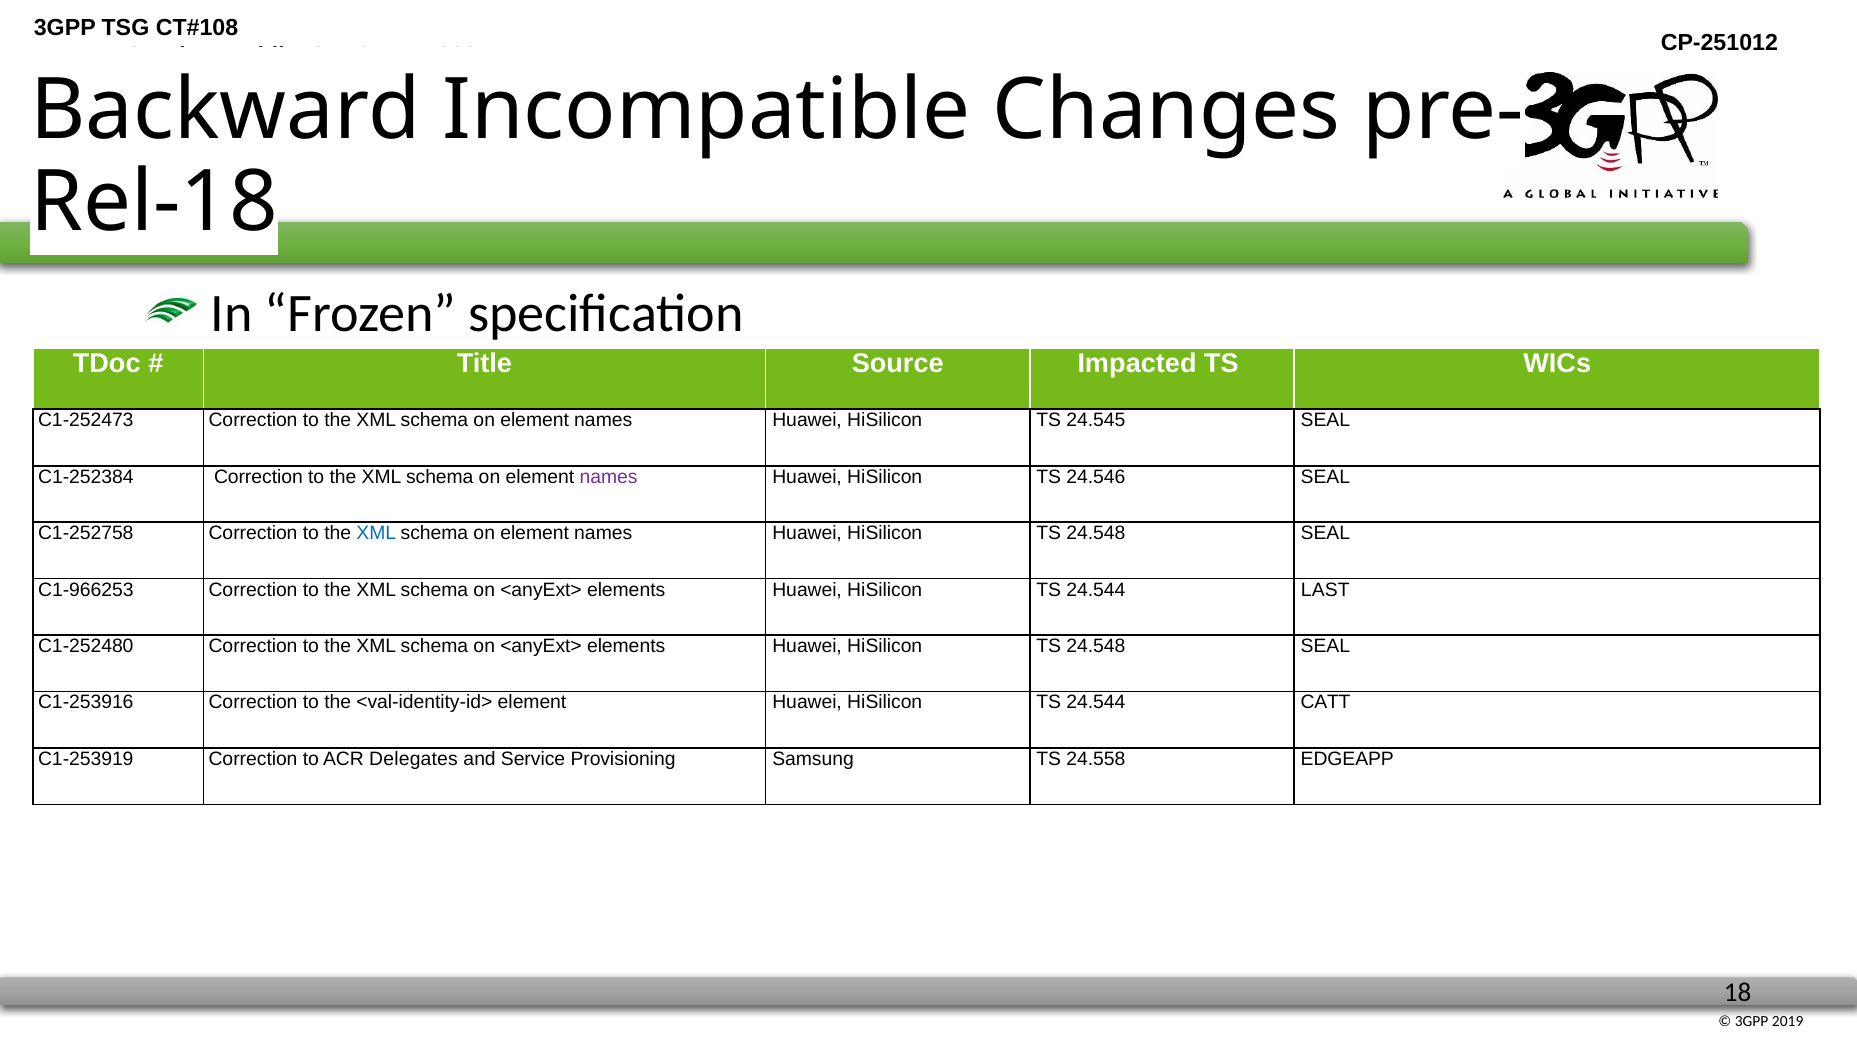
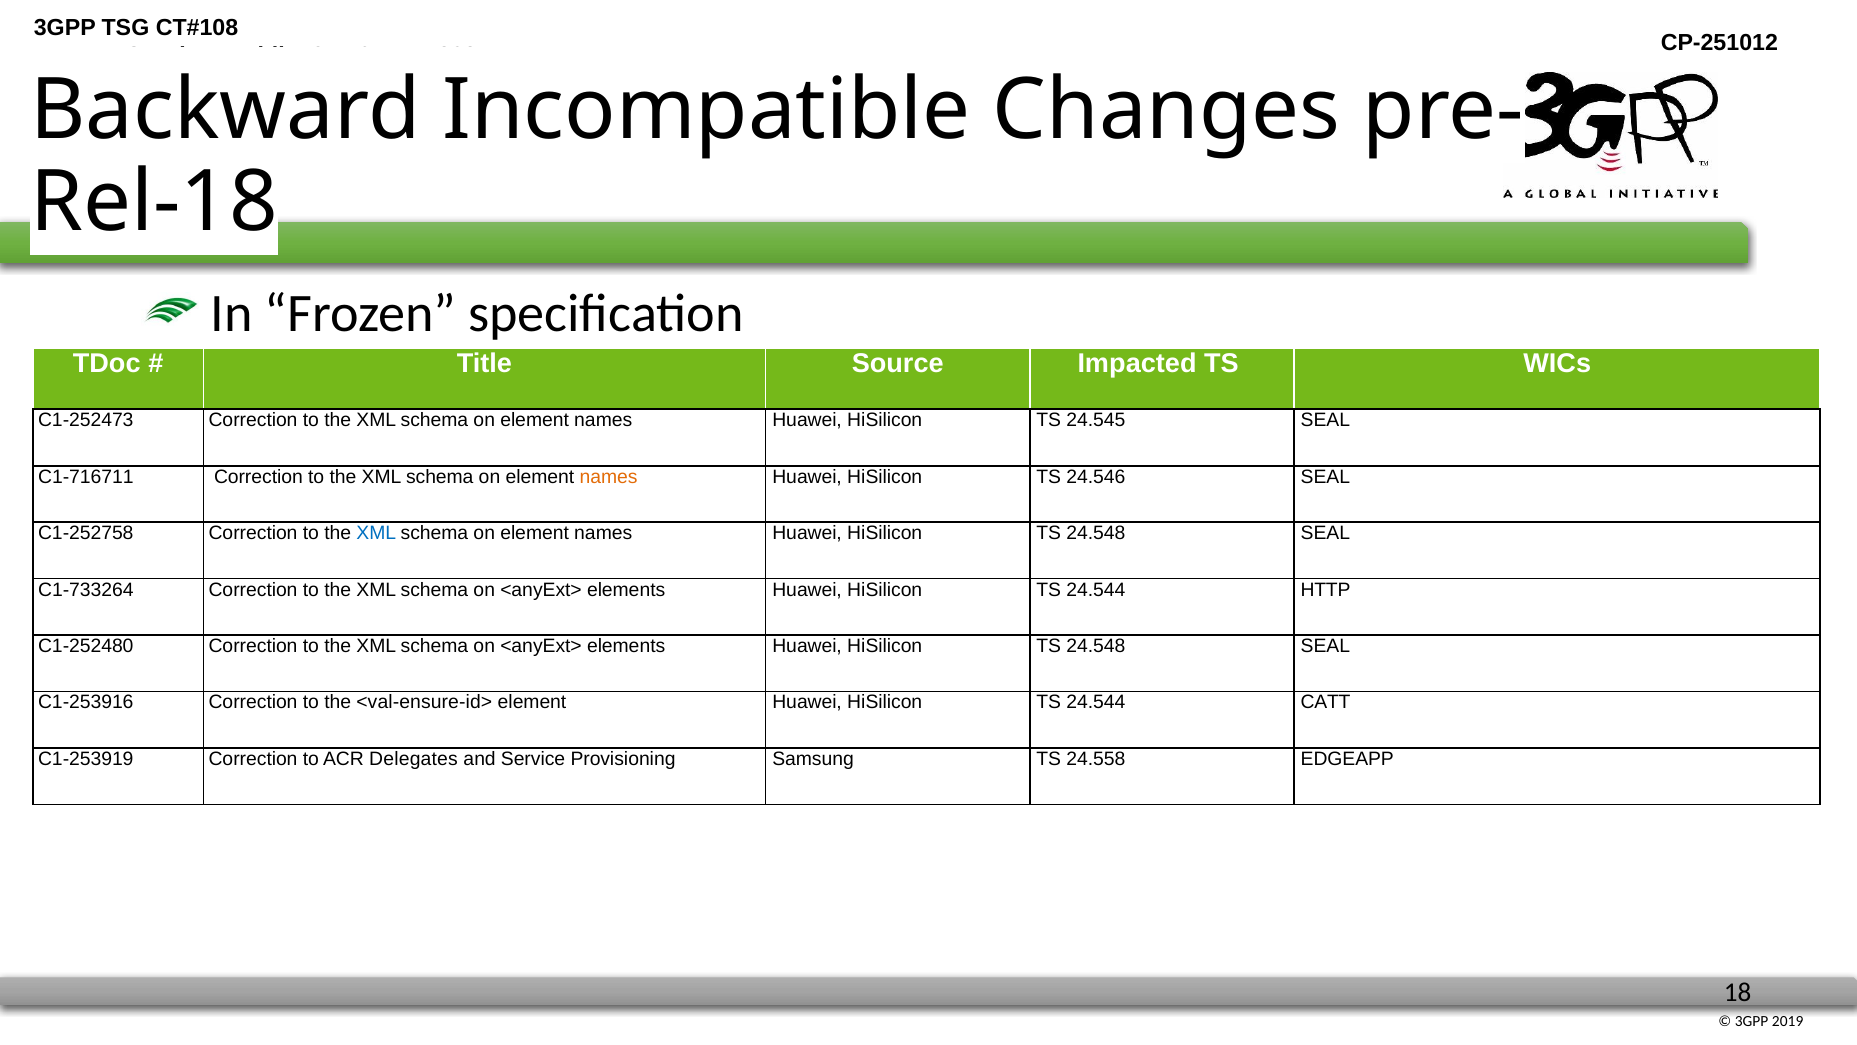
C1-252384: C1-252384 -> C1-716711 (86, 477)
names colour: purple -> orange (609, 477)
C1-966253: C1-966253 -> C1-733264 (86, 589)
LAST: LAST -> HTTP (1325, 589)
<val-identity-id>: <val-identity-id> -> <val-ensure-id> (424, 702)
